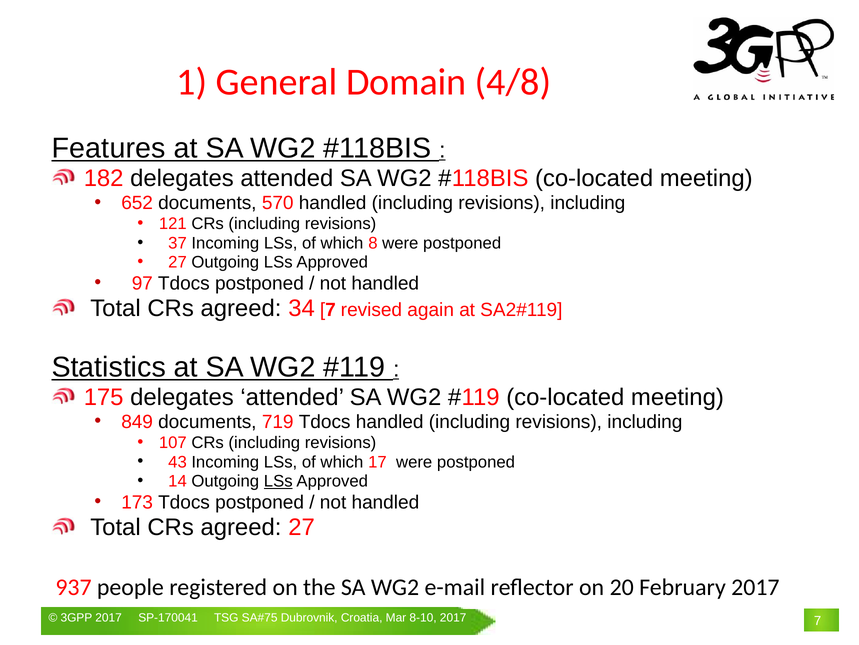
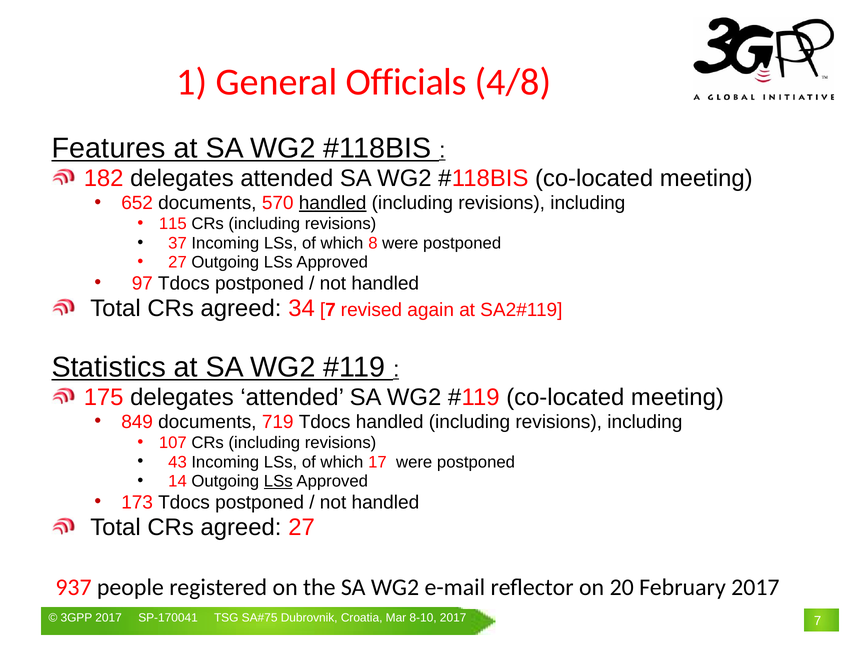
Domain: Domain -> Officials (406, 82)
handled underline: none -> present (333, 203)
121: 121 -> 115 (173, 223)
